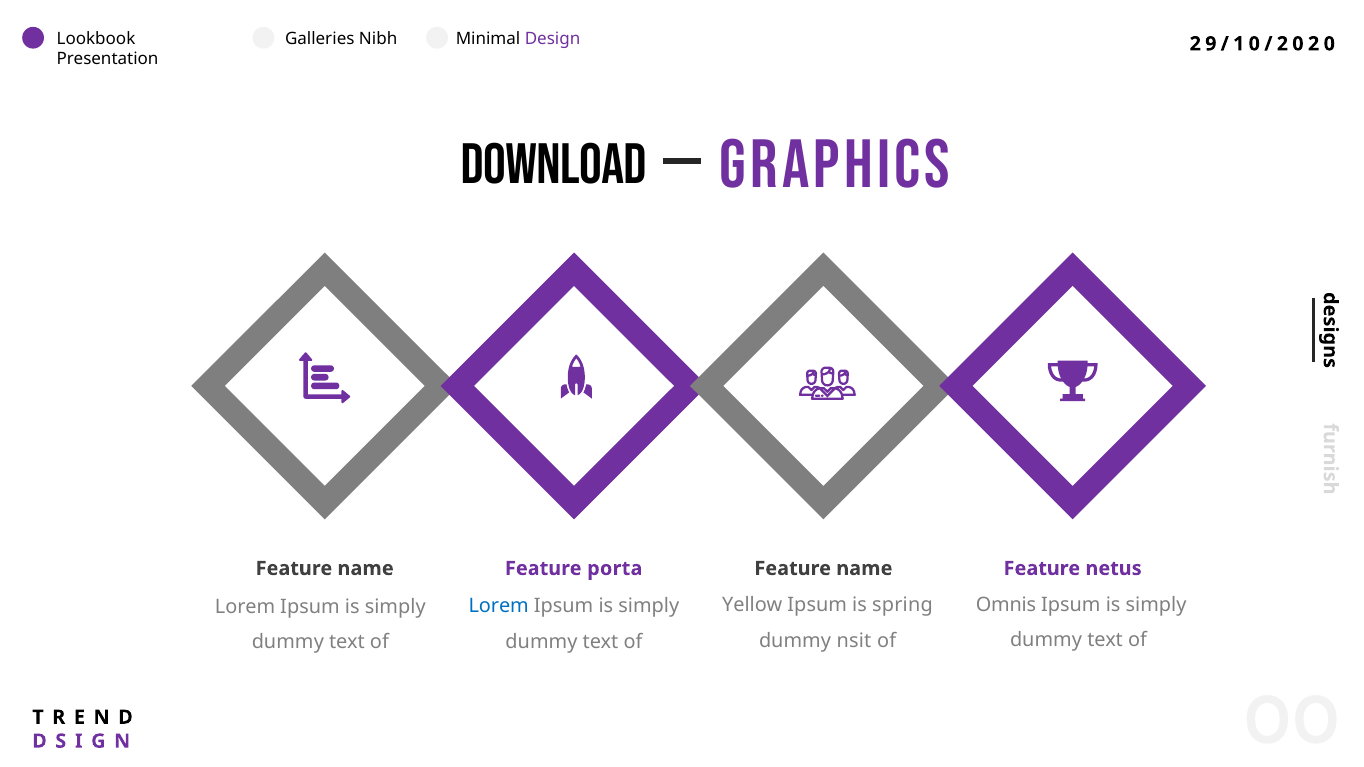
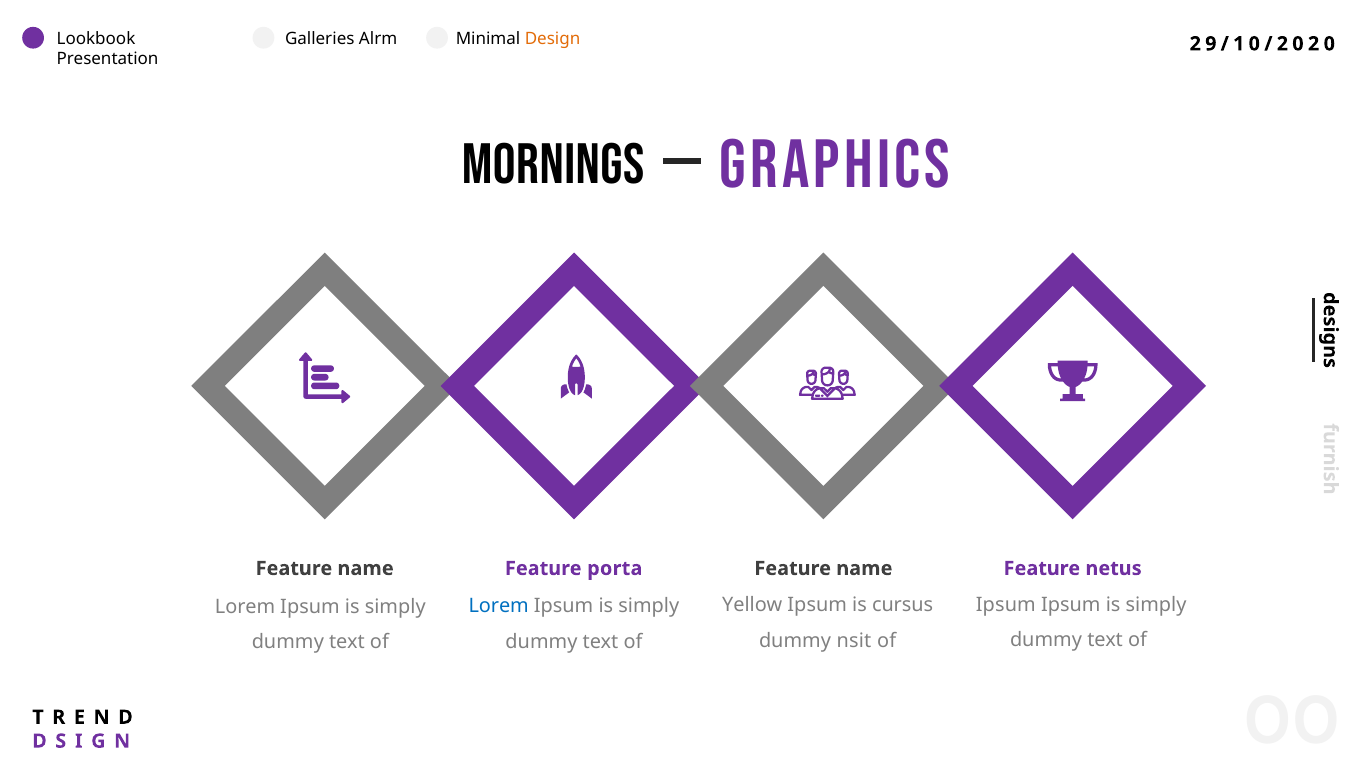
Nibh: Nibh -> Alrm (378, 39)
Design colour: purple -> orange (553, 39)
DOWNLOAD: DOWNLOAD -> MORNINGS (553, 165)
Omnis: Omnis -> Ipsum (1006, 605)
spring: spring -> cursus (903, 605)
